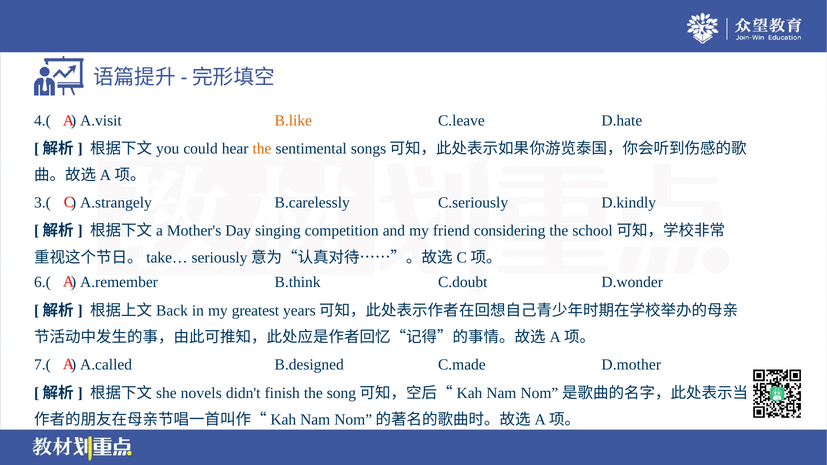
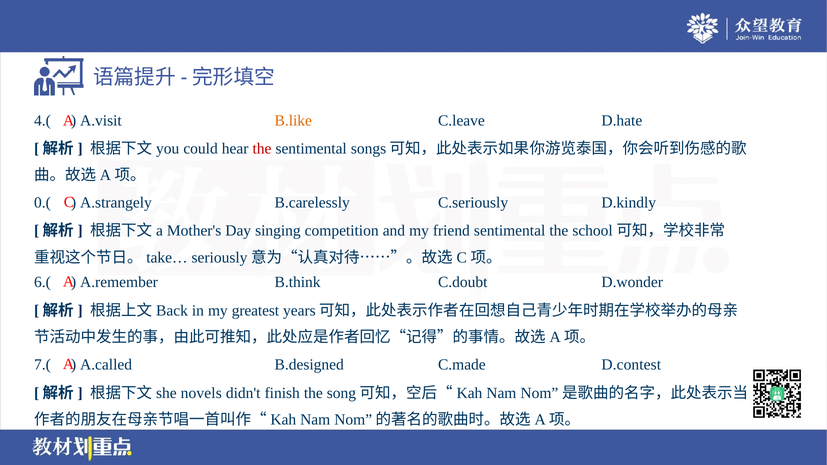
the colour: orange -> red (262, 149)
3.(: 3.( -> 0.( (42, 203)
friend considering: considering -> sentimental (510, 231)
D.mother: D.mother -> D.contest (631, 365)
